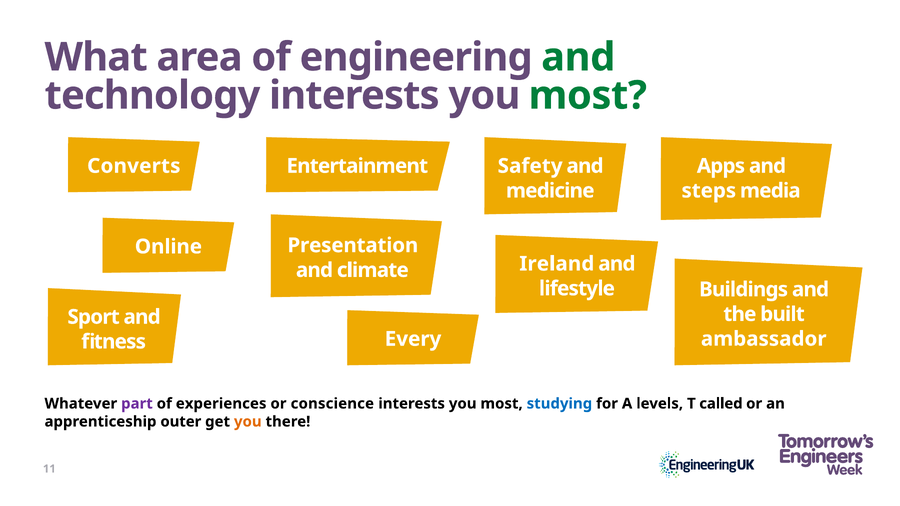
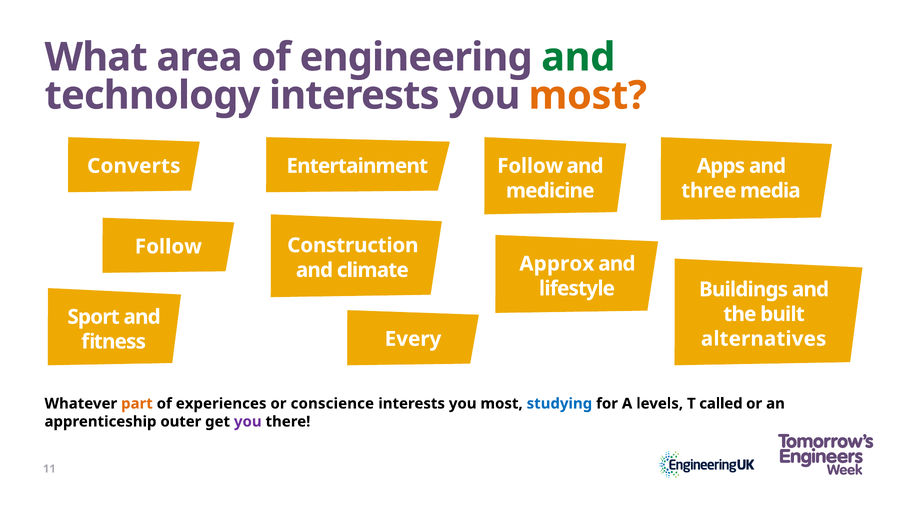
most colour: green -> orange (588, 96)
Safety: Safety -> Follow (530, 166)
steps: steps -> three (709, 191)
Presentation: Presentation -> Construction (353, 246)
Online: Online -> Follow (168, 247)
Ireland: Ireland -> Approx (557, 264)
ambassador: ambassador -> alternatives (764, 339)
part colour: purple -> orange (137, 404)
you colour: orange -> purple (248, 422)
